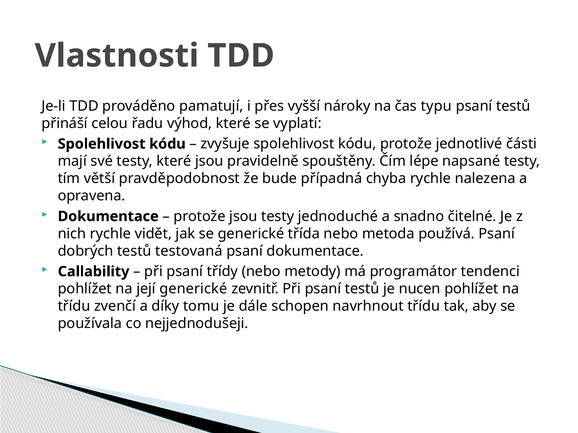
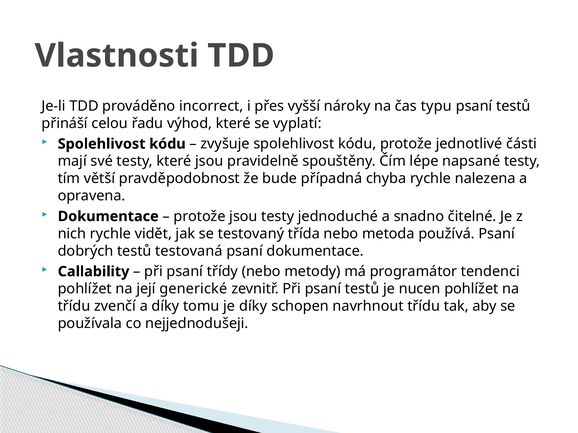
pamatují: pamatují -> incorrect (211, 106)
se generické: generické -> testovaný (251, 234)
je dále: dále -> díky (253, 307)
